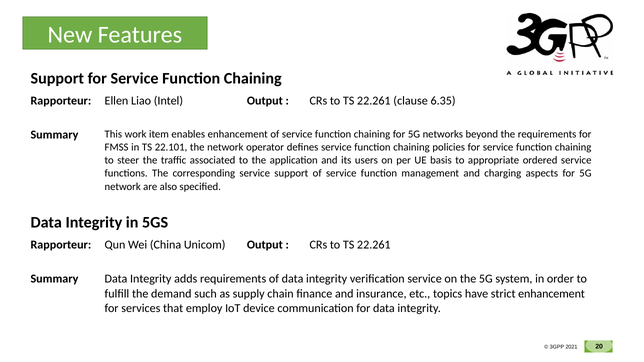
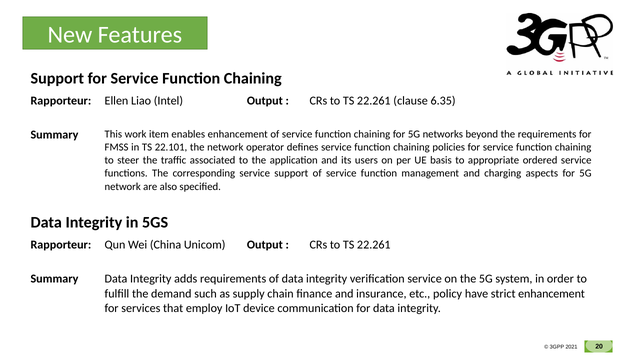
topics: topics -> policy (448, 294)
